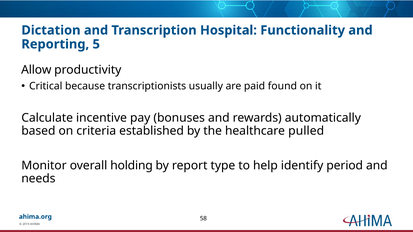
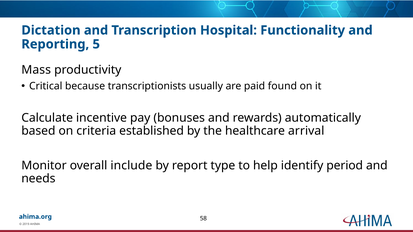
Allow: Allow -> Mass (36, 70)
pulled: pulled -> arrival (306, 131)
holding: holding -> include (131, 166)
